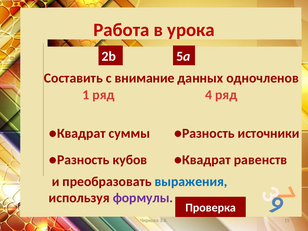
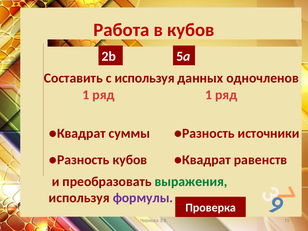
в урока: урока -> кубов (191, 30)
с внимание: внимание -> используя (145, 78)
ряд 4: 4 -> 1 (209, 95)
выражения colour: blue -> green (191, 182)
